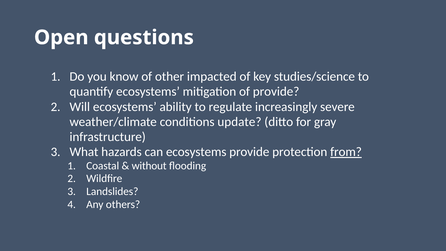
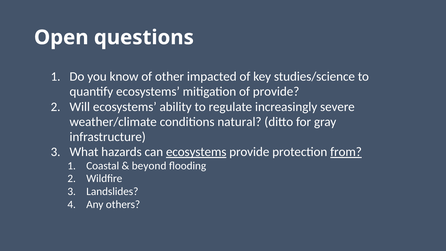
update: update -> natural (240, 122)
ecosystems underline: none -> present (196, 152)
without: without -> beyond (149, 166)
